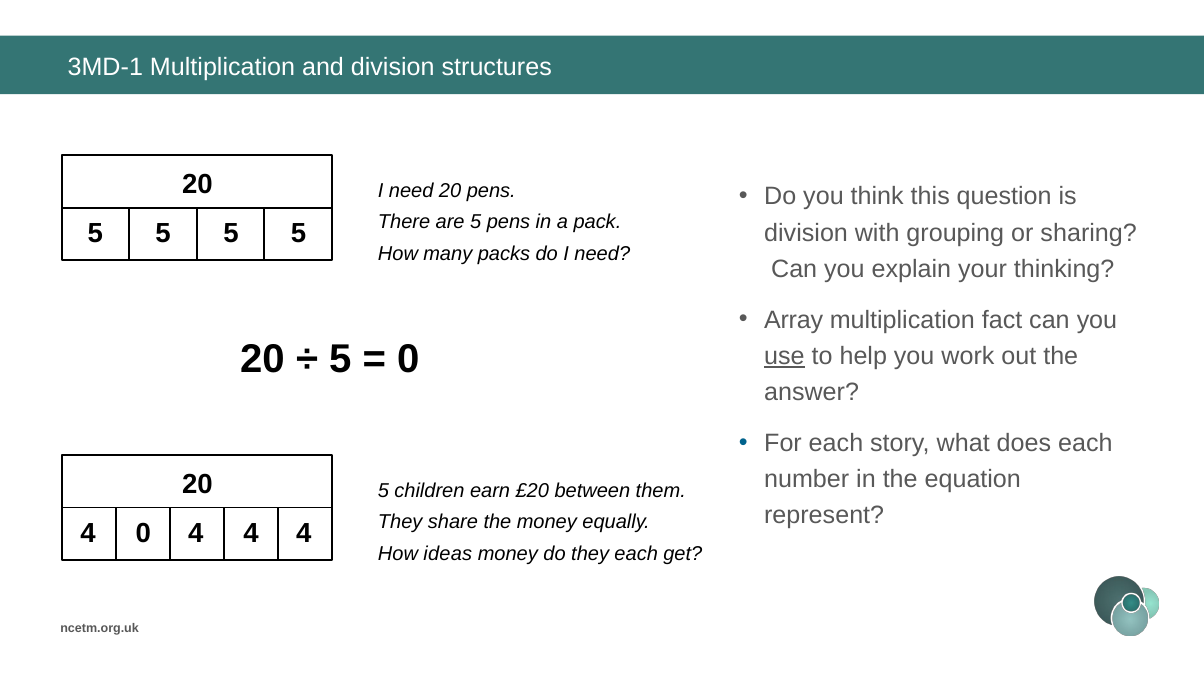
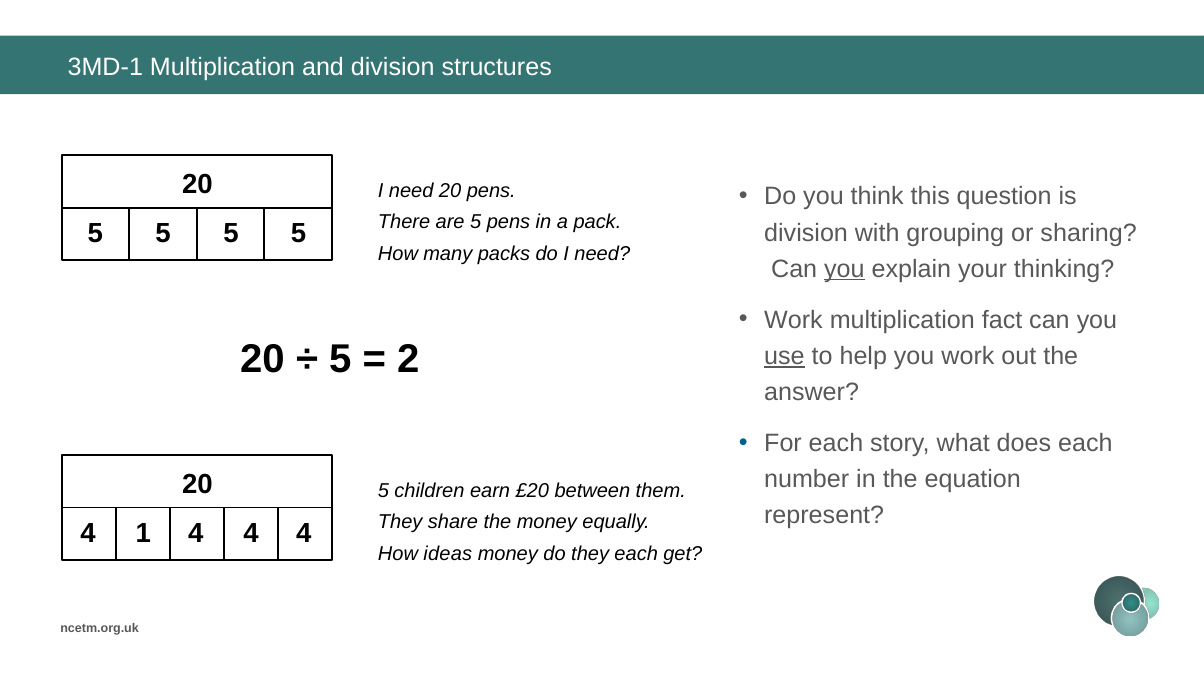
you underline: none -> present (844, 269)
Array: Array -> Work (793, 320)
0: 0 -> 2 (408, 360)
4 0: 0 -> 1 (143, 534)
